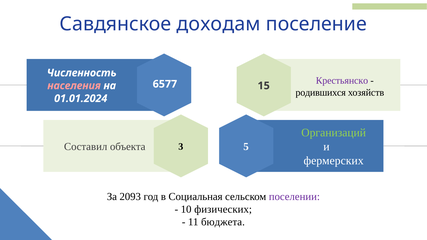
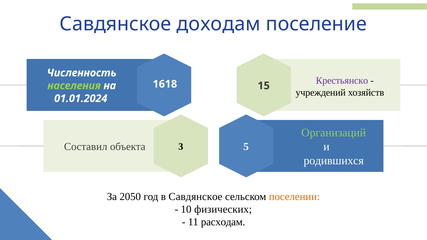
6577: 6577 -> 1618 (165, 84)
населения colour: pink -> light green (74, 86)
родившихся: родившихся -> учреждений (321, 93)
фермерских: фермерских -> родившихся (334, 161)
2093: 2093 -> 2050 (130, 197)
в Социальная: Социальная -> Савдянское (195, 197)
поселении colour: purple -> orange (294, 197)
бюджета: бюджета -> расходам (223, 222)
